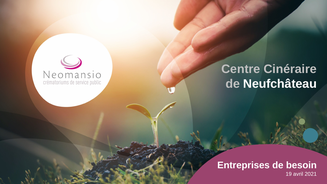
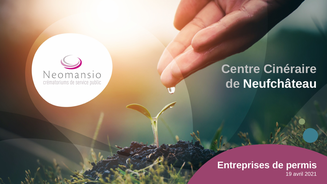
besoin: besoin -> permis (301, 165)
